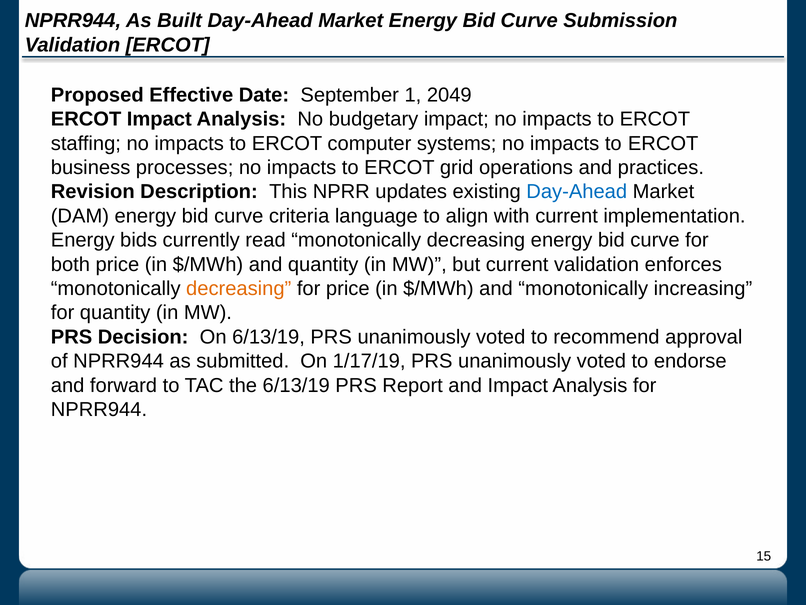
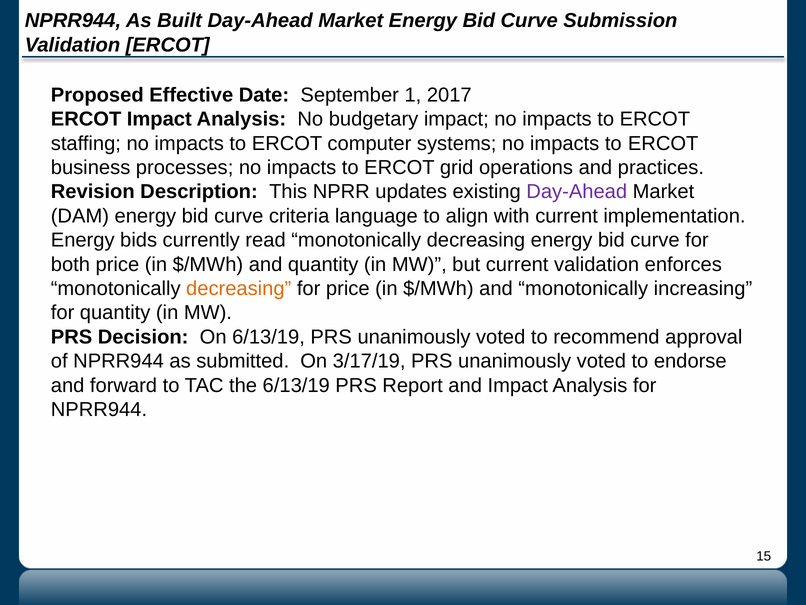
2049: 2049 -> 2017 (449, 95)
Day-Ahead colour: blue -> purple (577, 192)
1/17/19: 1/17/19 -> 3/17/19 (369, 361)
